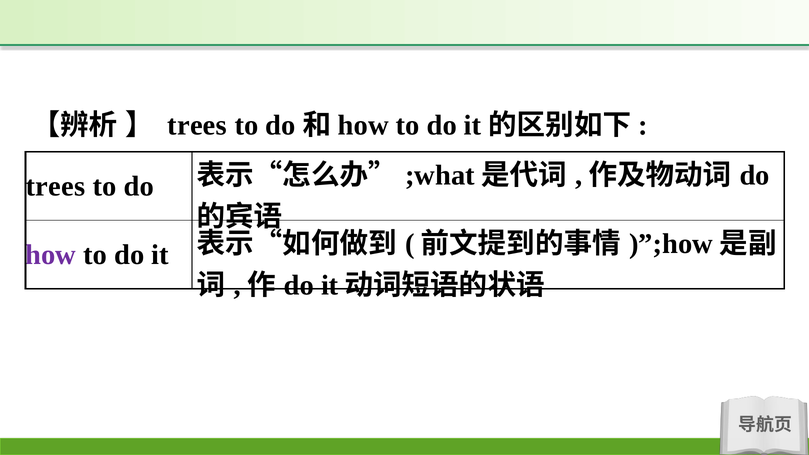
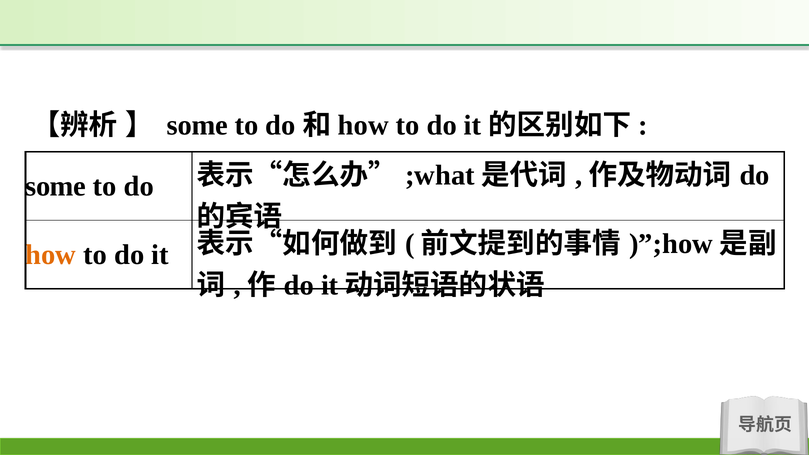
trees: trees -> some (197, 125)
trees: trees -> some (56, 186)
how colour: purple -> orange (51, 255)
